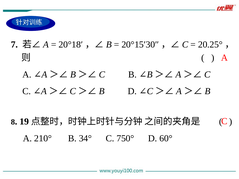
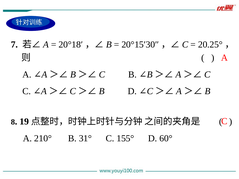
34°: 34° -> 31° (85, 138)
750°: 750° -> 155° (125, 138)
